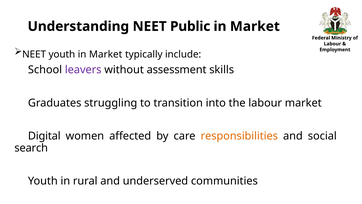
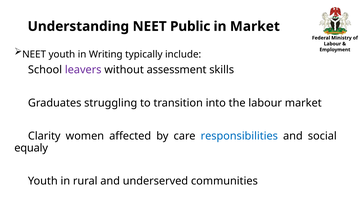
youth in Market: Market -> Writing (106, 54)
Digital: Digital -> Clarity (44, 136)
responsibilities colour: orange -> blue (239, 136)
search: search -> equaly (31, 148)
